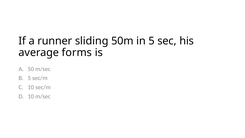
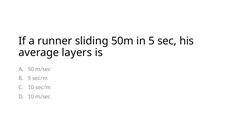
forms: forms -> layers (77, 53)
